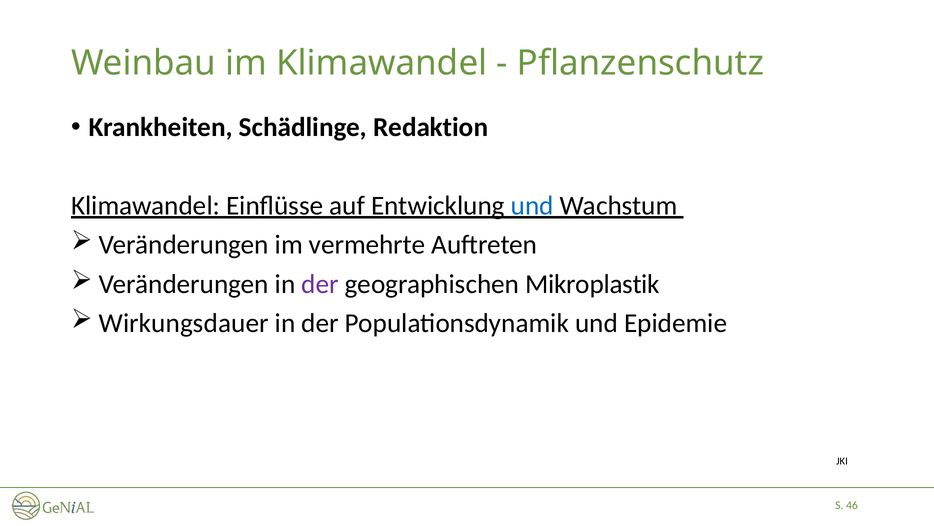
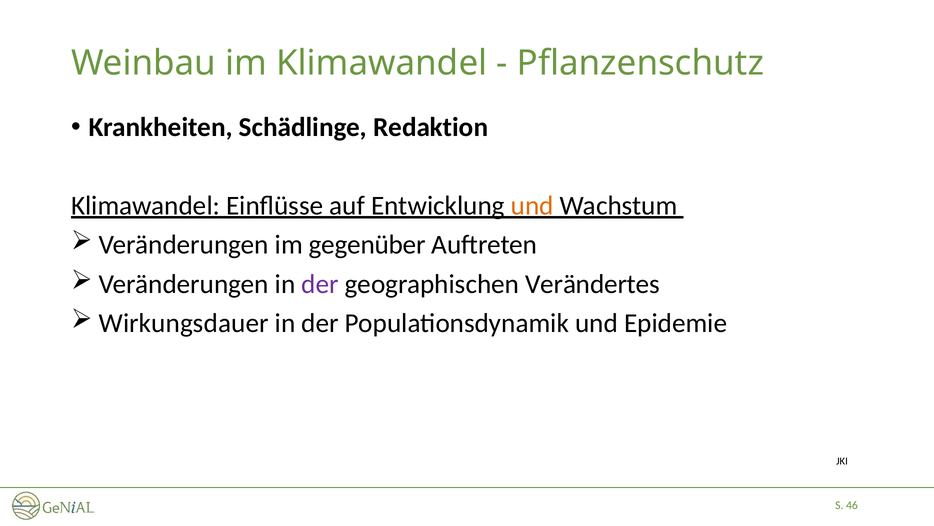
und colour: blue -> orange (532, 205)
vermehrte: vermehrte -> gegenüber (367, 245)
Mikroplastik: Mikroplastik -> Verändertes (592, 284)
